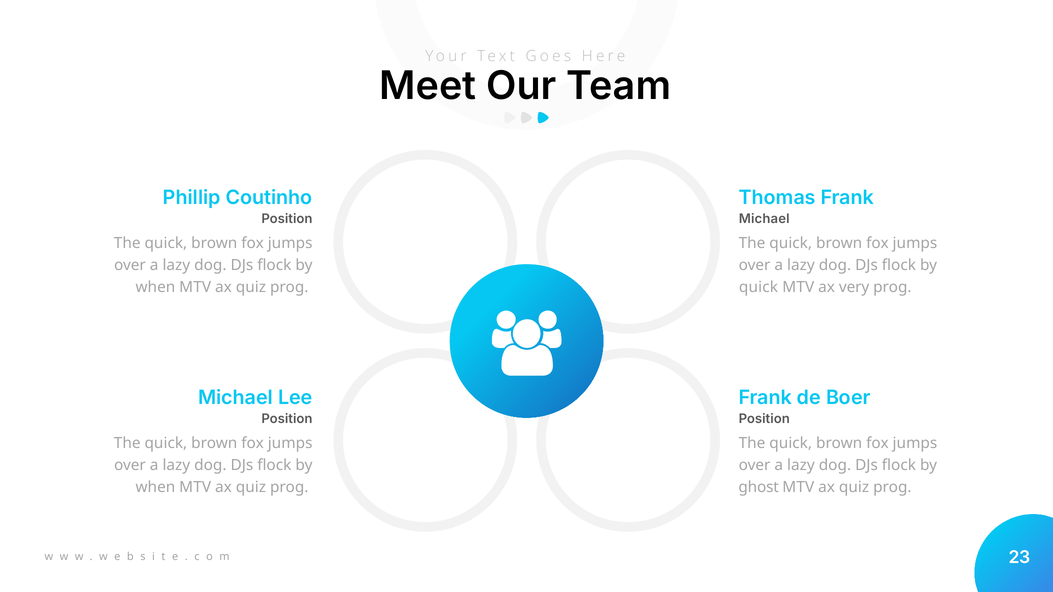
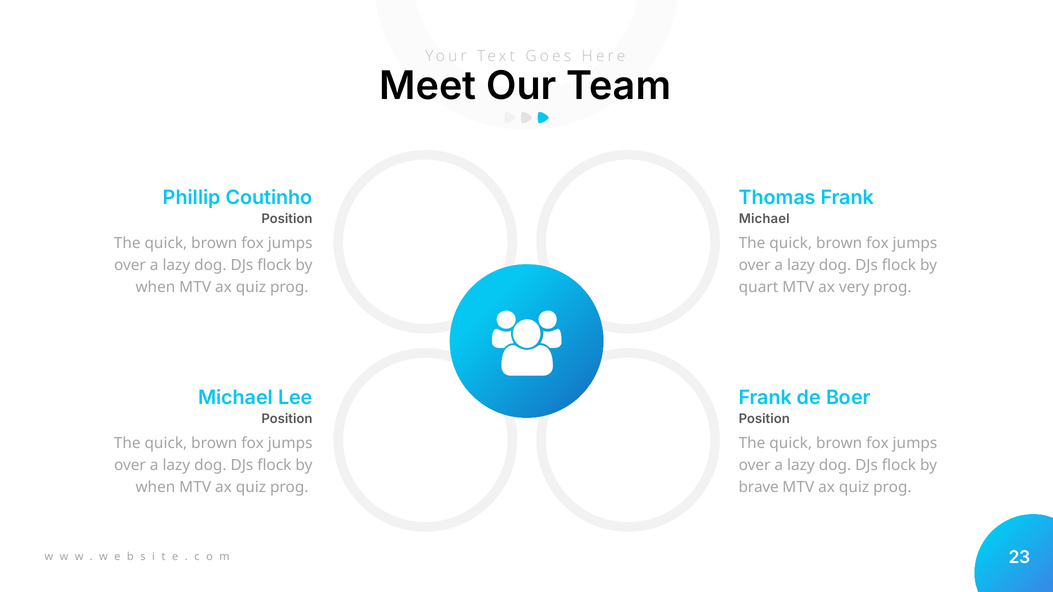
quick: quick -> quart (759, 288)
ghost: ghost -> brave (759, 487)
